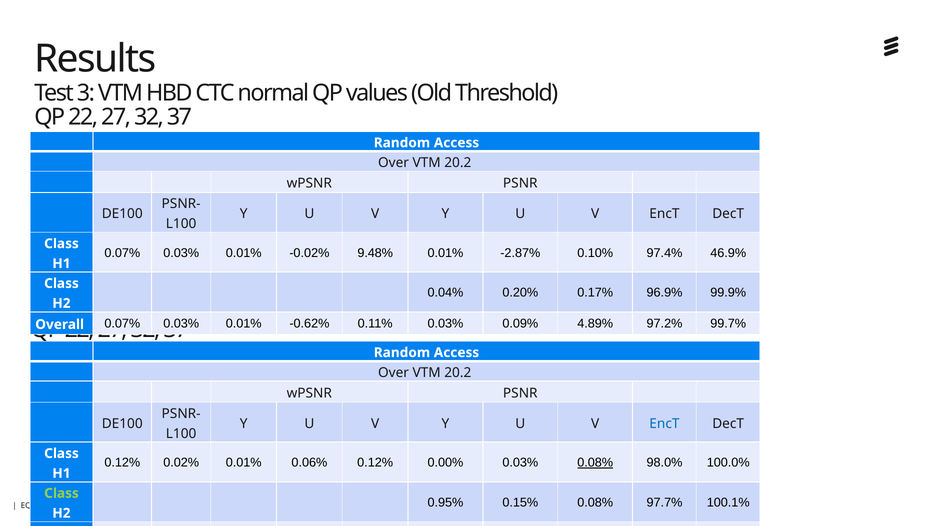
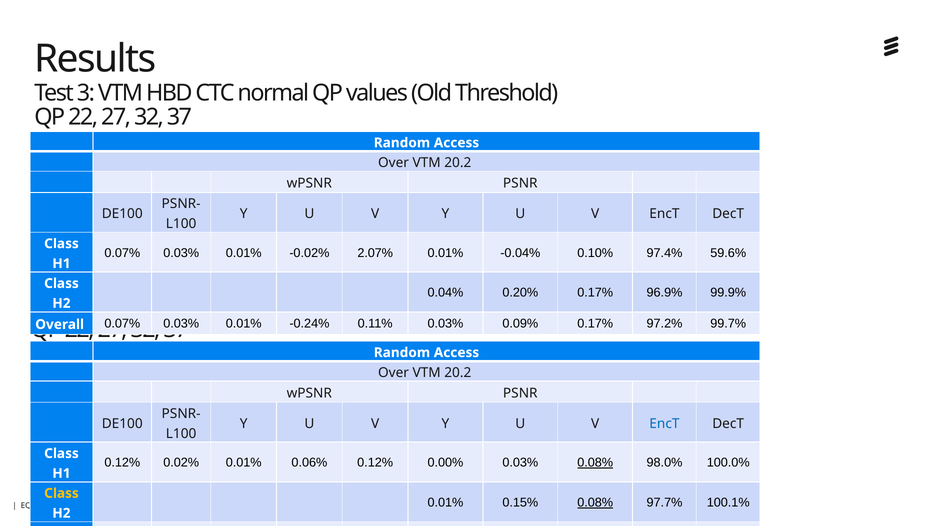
9.48%: 9.48% -> 2.07% (375, 253)
-2.87%: -2.87% -> -0.04% (520, 253)
46.9%: 46.9% -> 59.6% (728, 253)
-0.62%: -0.62% -> -0.24% (309, 324)
4.89%: 4.89% -> 0.17% (595, 324)
Class colour: light green -> yellow (61, 493)
0.95%: 0.95% -> 0.01% (445, 502)
0.08% underline: none -> present (595, 502)
